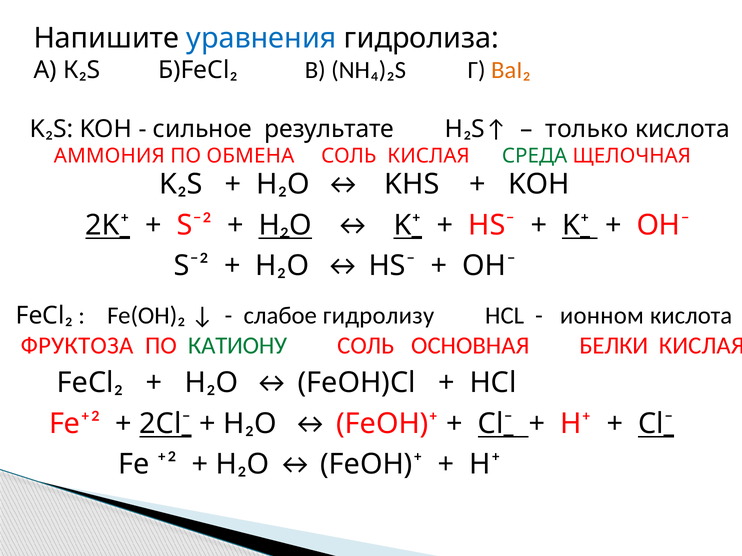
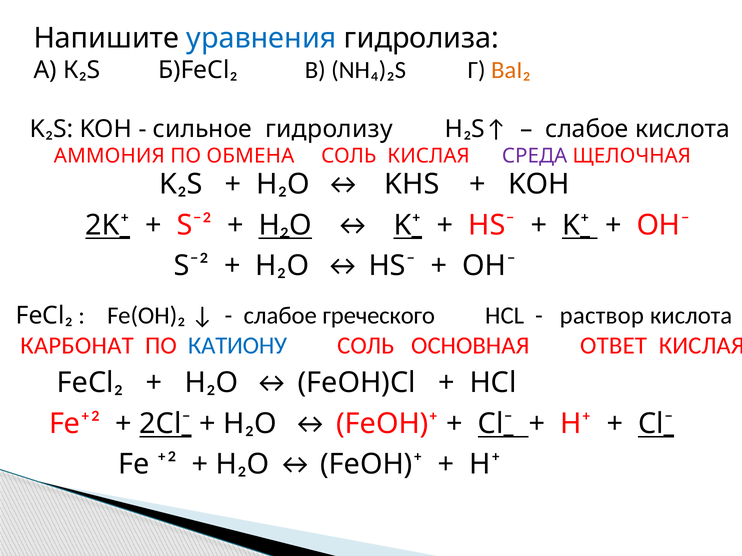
результате: результате -> гидролизу (329, 129)
только: только -> слабое (587, 129)
СРЕДА colour: green -> purple (535, 156)
гидролизу: гидролизу -> греческого (379, 316)
ионном: ионном -> раствор (602, 316)
ФРУКТОЗА: ФРУКТОЗА -> КАРБОНАТ (77, 346)
КАТИОНУ colour: green -> blue (238, 346)
БЕЛКИ: БЕЛКИ -> ОТВЕТ (614, 346)
